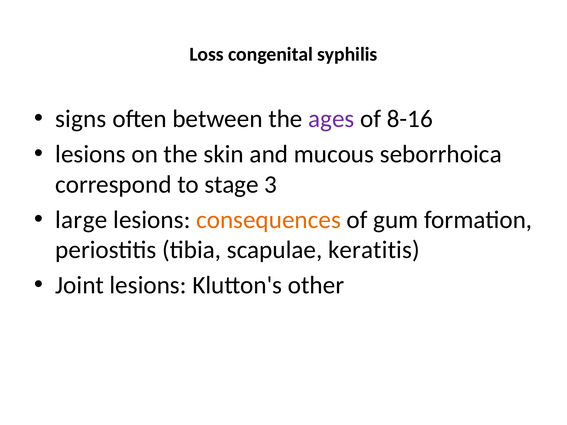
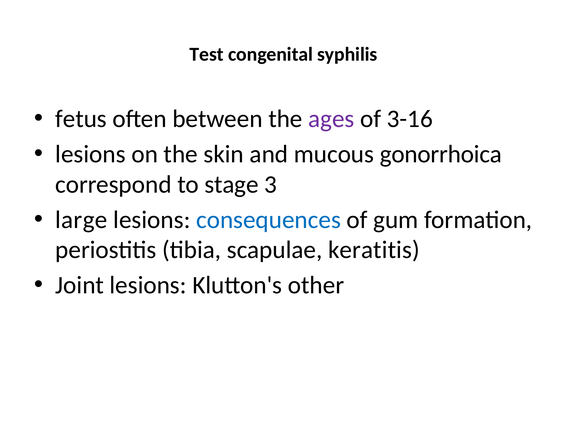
Loss: Loss -> Test (207, 54)
signs: signs -> fetus (81, 119)
8-16: 8-16 -> 3-16 (410, 119)
seborrhoica: seborrhoica -> gonorrhoica (441, 154)
consequences colour: orange -> blue (268, 220)
